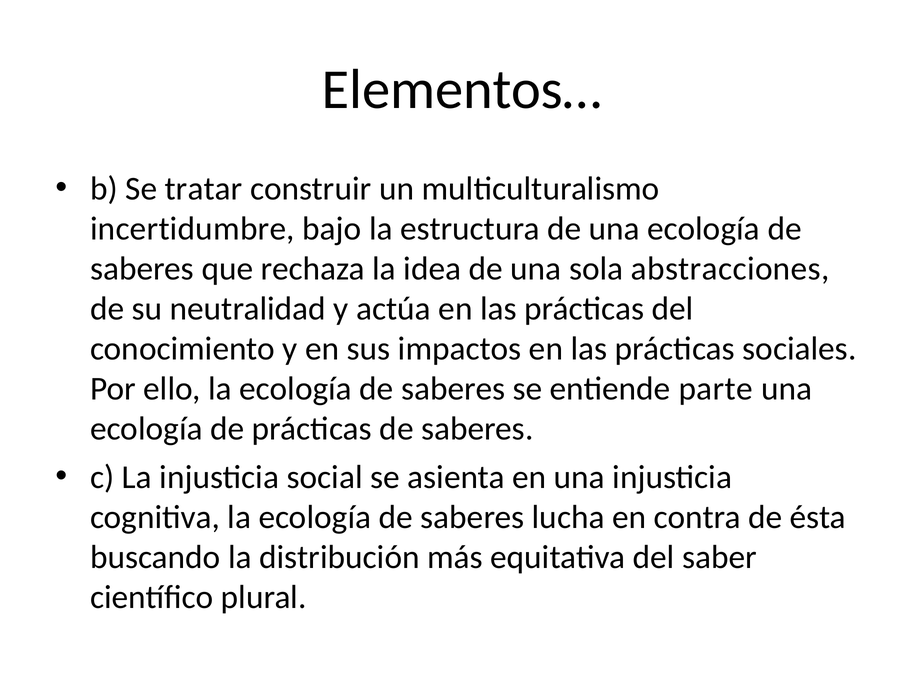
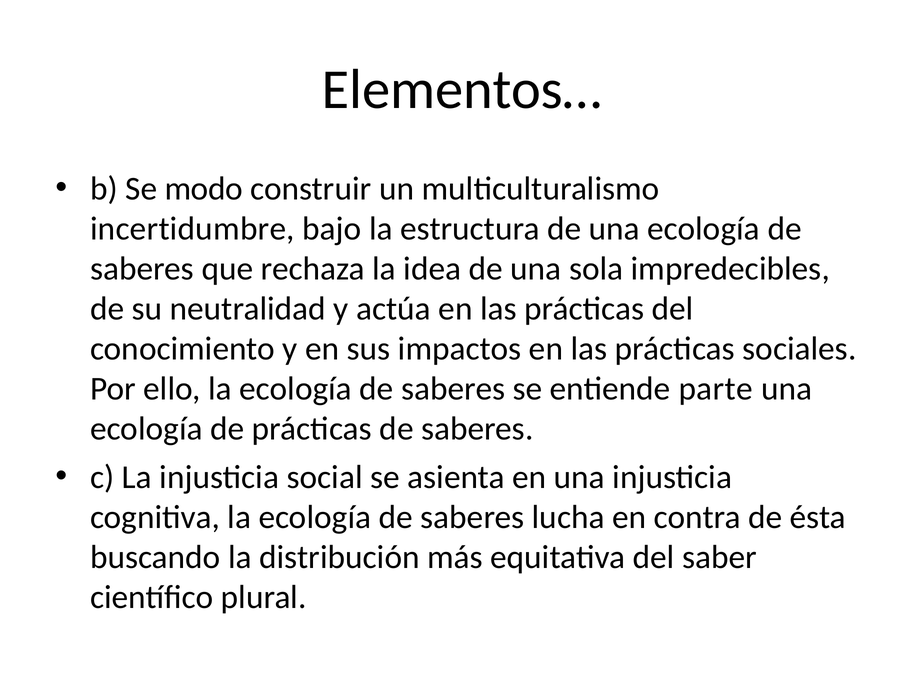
tratar: tratar -> modo (204, 189)
abstracciones: abstracciones -> impredecibles (730, 269)
